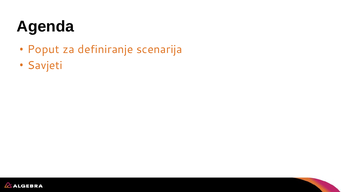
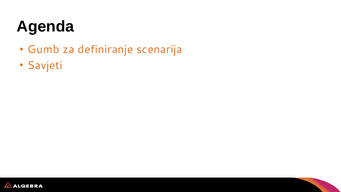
Poput: Poput -> Gumb (43, 49)
